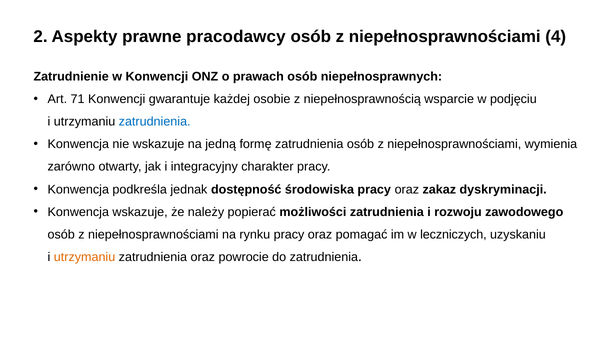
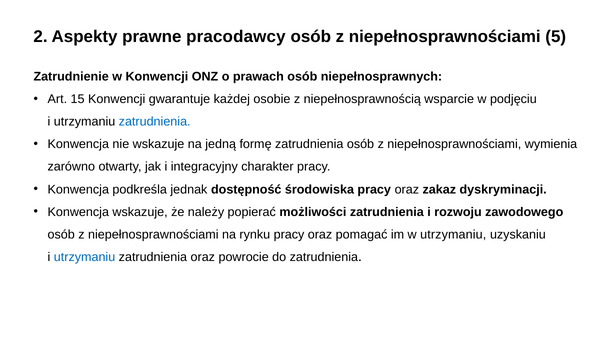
4: 4 -> 5 (556, 37)
71: 71 -> 15 (78, 99)
w leczniczych: leczniczych -> utrzymaniu (453, 235)
utrzymaniu colour: orange -> blue (85, 257)
